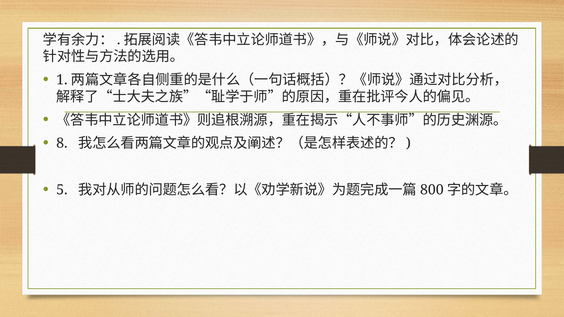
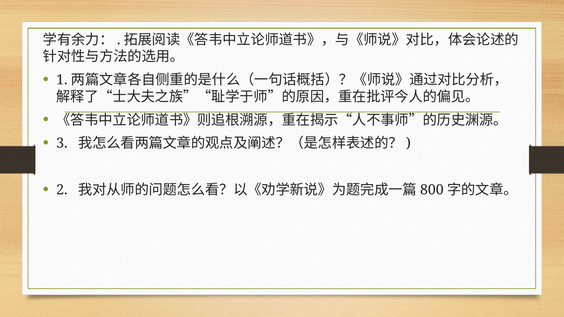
8: 8 -> 3 (62, 143)
5: 5 -> 2 (62, 190)
